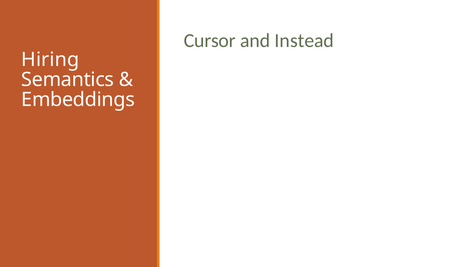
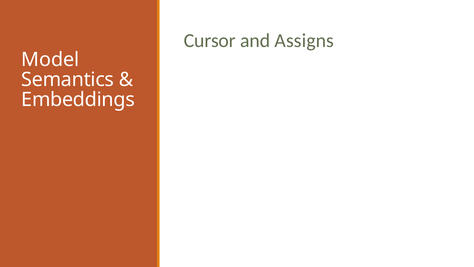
Instead: Instead -> Assigns (304, 41)
Hiring: Hiring -> Model (50, 59)
